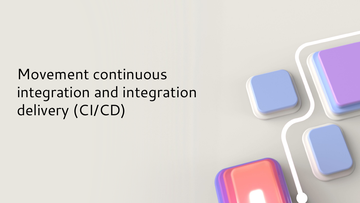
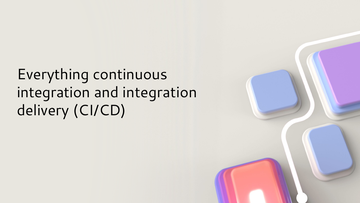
Movement: Movement -> Everything (53, 74)
